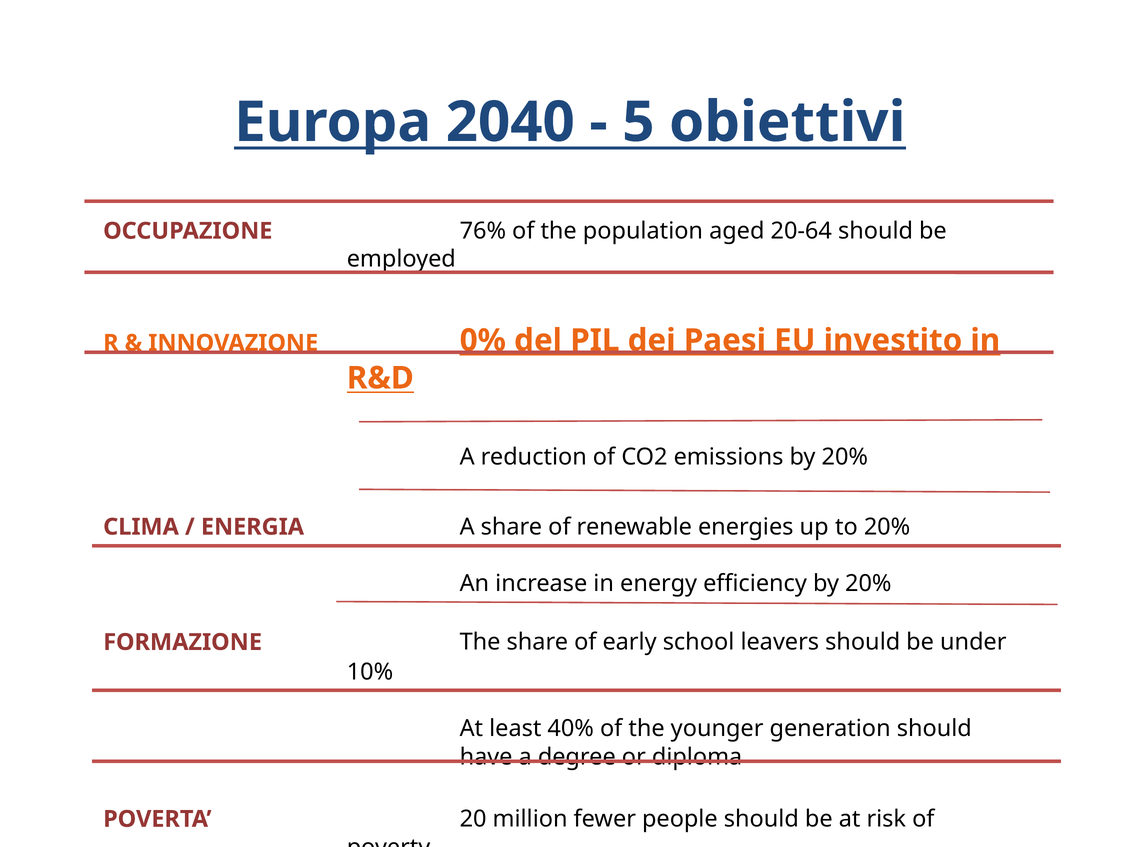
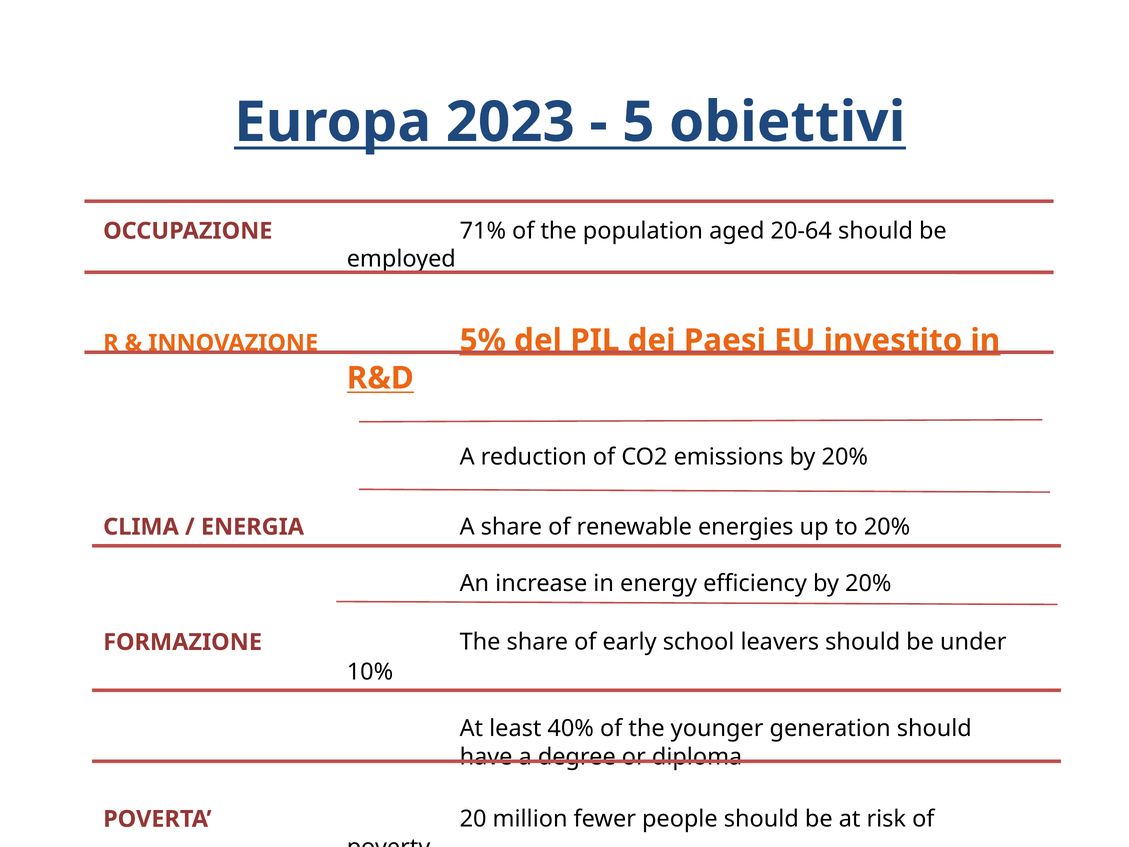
2040: 2040 -> 2023 (510, 122)
76%: 76% -> 71% (483, 231)
0%: 0% -> 5% (483, 340)
